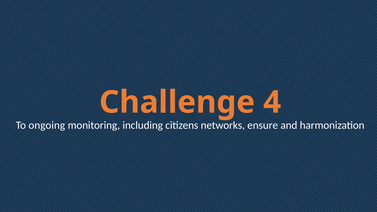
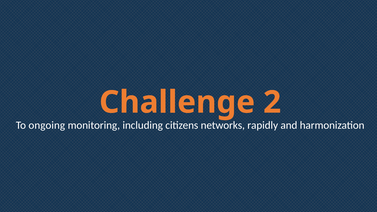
4: 4 -> 2 (272, 102)
ensure: ensure -> rapidly (263, 125)
